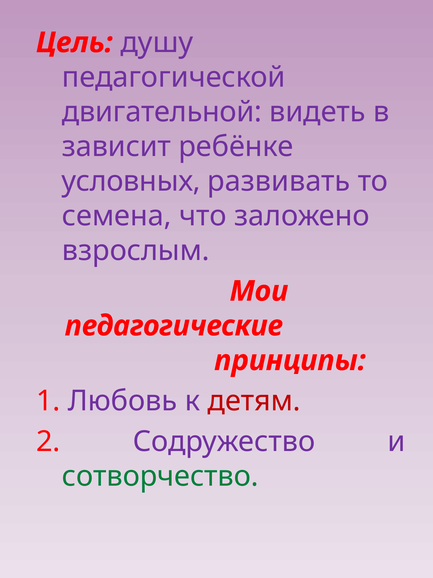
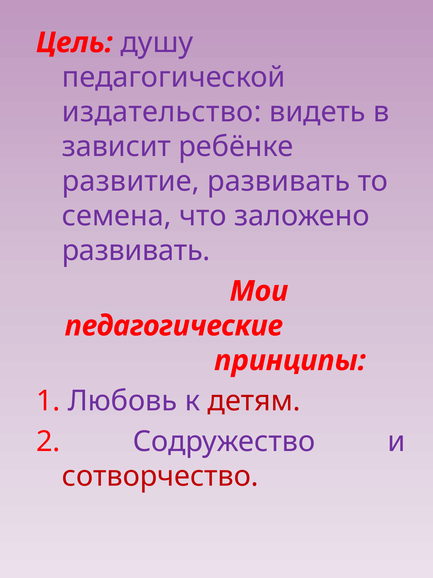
двигательной: двигательной -> издательство (162, 112)
условных: условных -> развитие (131, 181)
взрослым: взрослым -> развивать (136, 250)
сотворчество colour: green -> red (160, 476)
